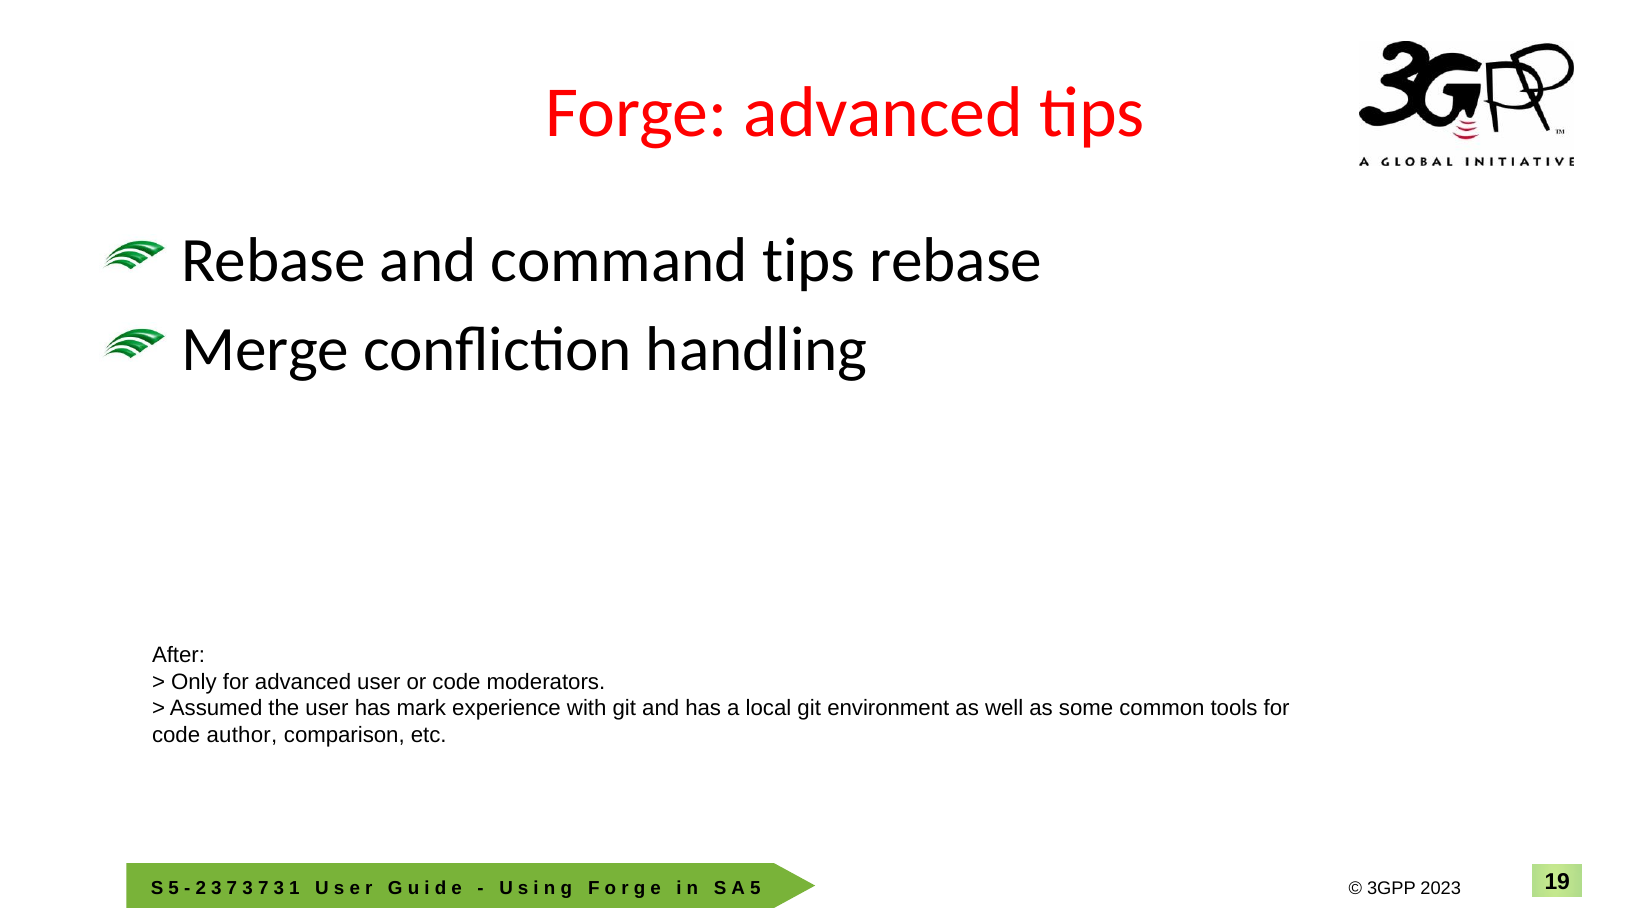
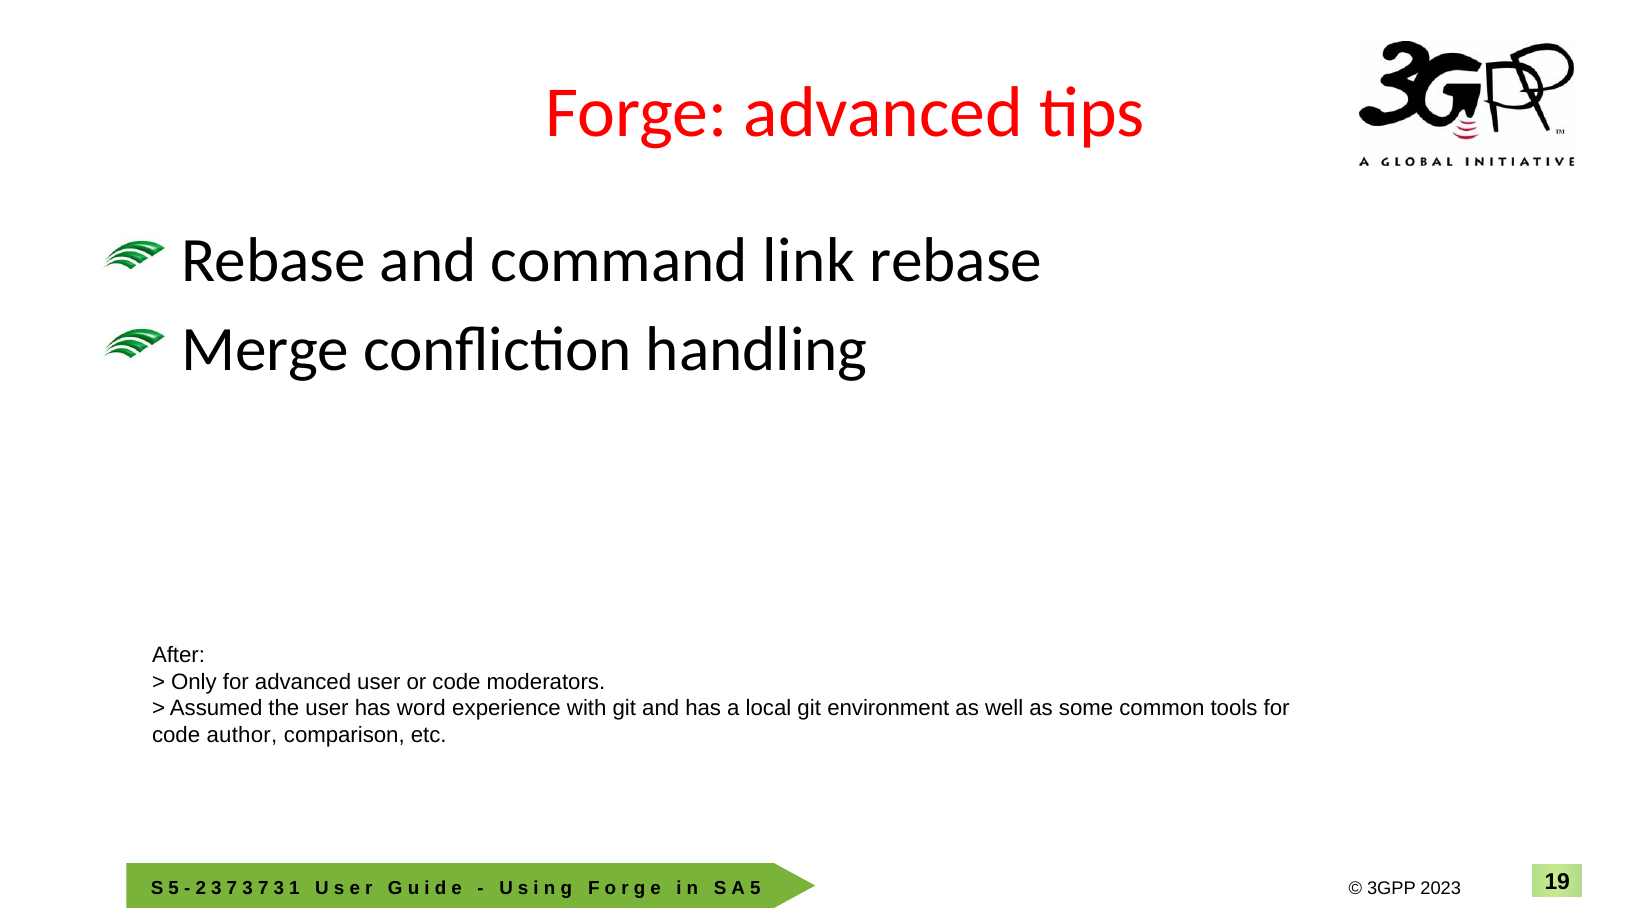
command tips: tips -> link (809, 261)
mark: mark -> word (421, 709)
